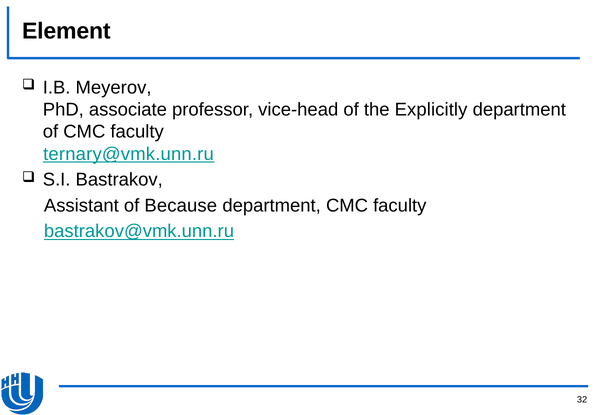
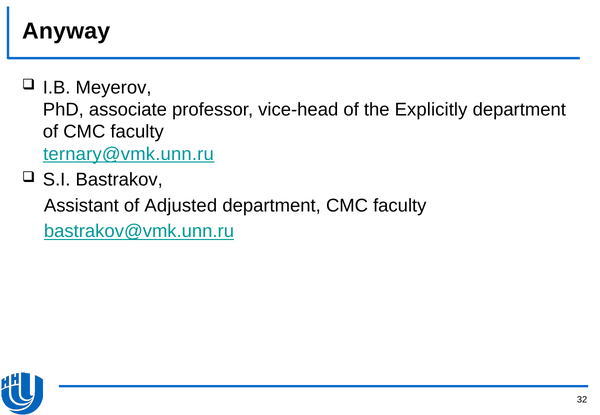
Element: Element -> Anyway (66, 31)
Because: Because -> Adjusted (181, 206)
